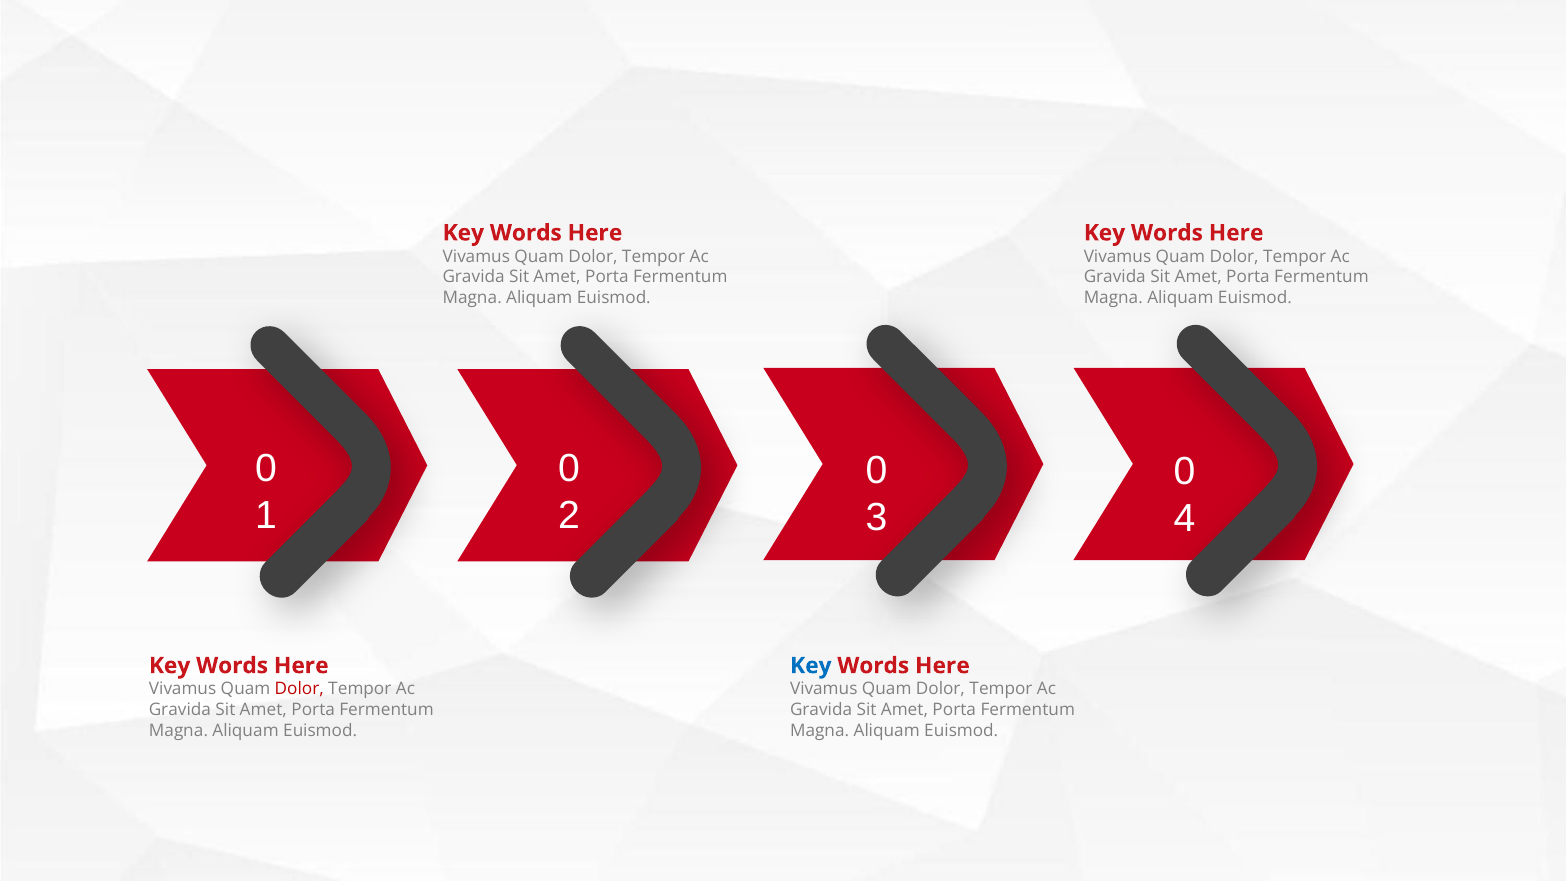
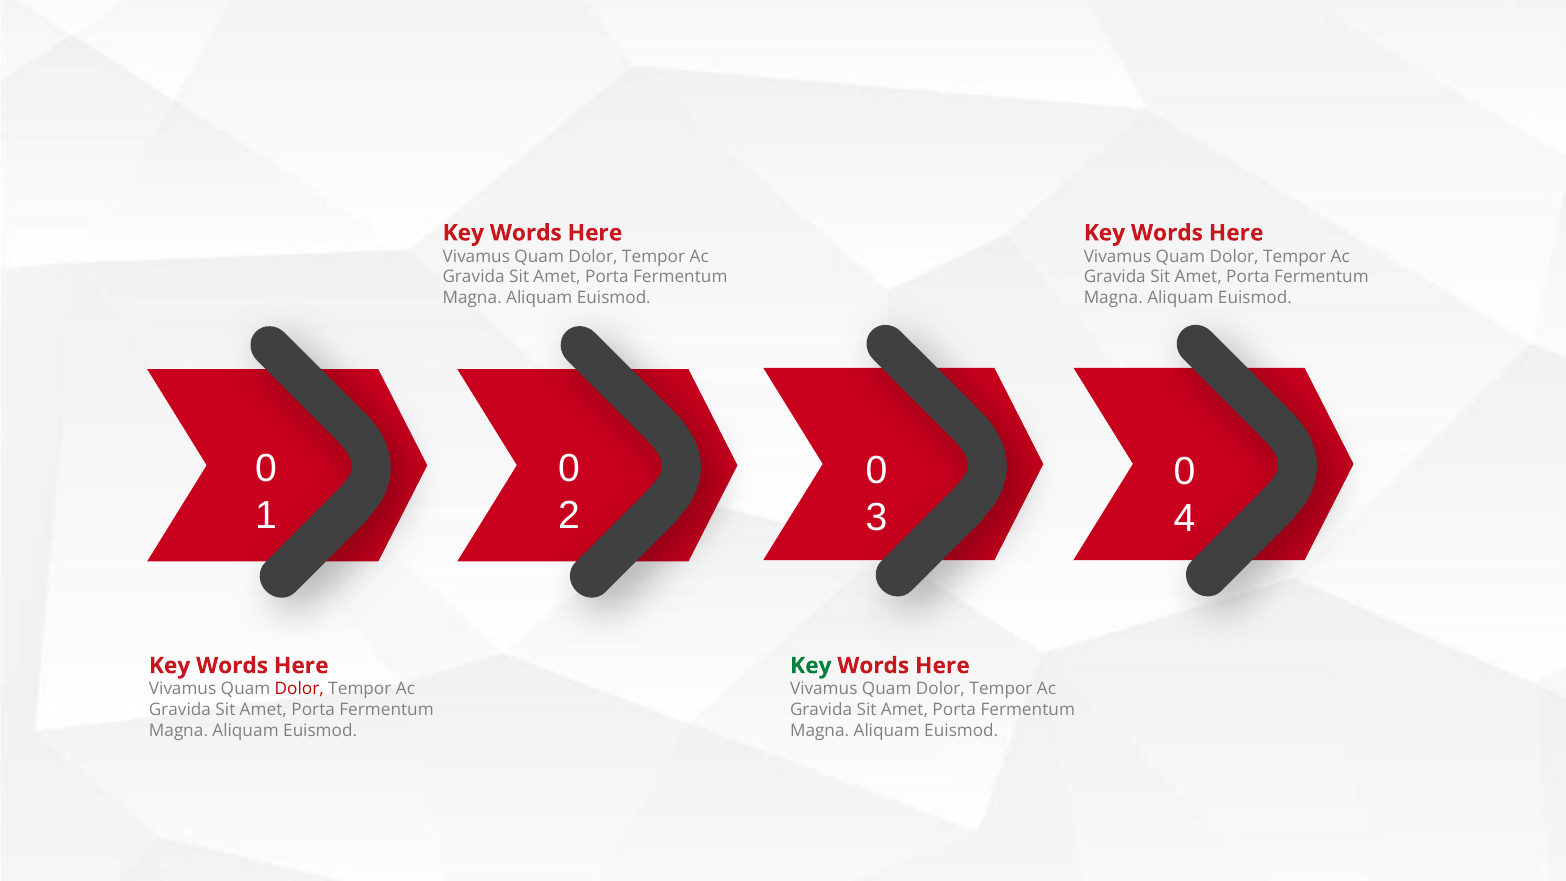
Key colour: blue -> green (811, 666)
